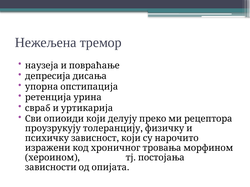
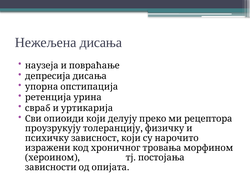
тремор: тремор -> дисања (101, 43)
